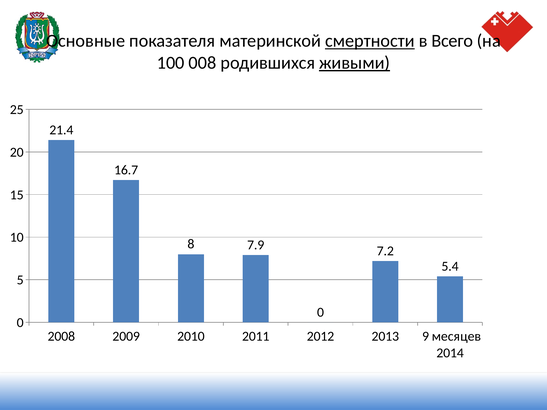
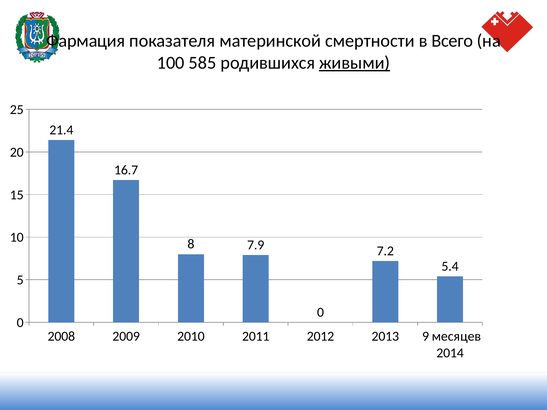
Основные: Основные -> Фармация (86, 41)
смертности underline: present -> none (370, 41)
008: 008 -> 585 (202, 63)
